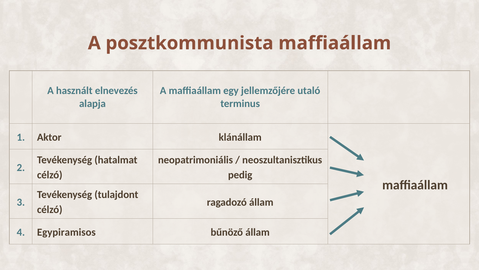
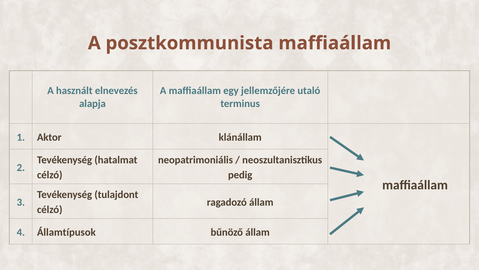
Egypiramisos: Egypiramisos -> Államtípusok (66, 232)
